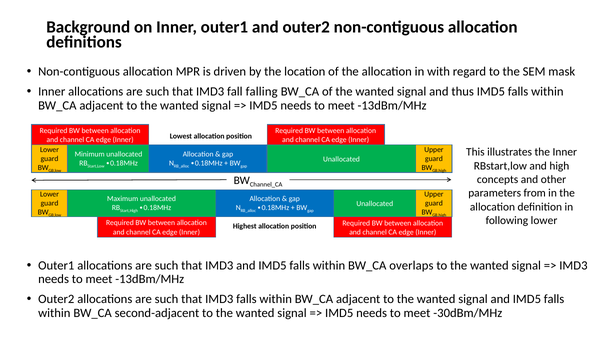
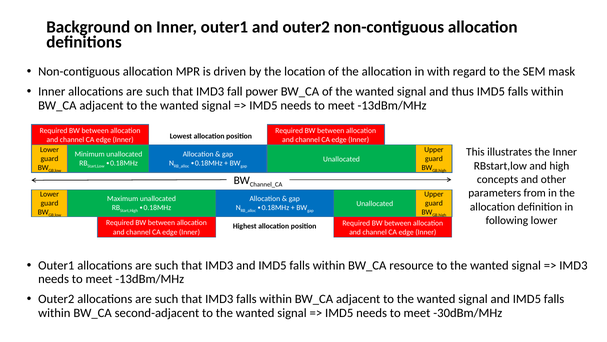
falling: falling -> power (262, 92)
overlaps: overlaps -> resource (411, 265)
